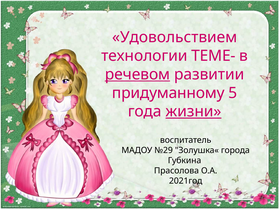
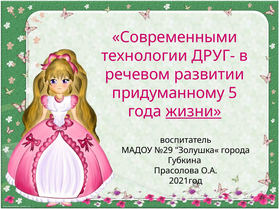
Удовольствием: Удовольствием -> Современными (175, 37)
ТЕМЕ-: ТЕМЕ- -> ДРУГ- (213, 56)
речевом underline: present -> none (137, 74)
